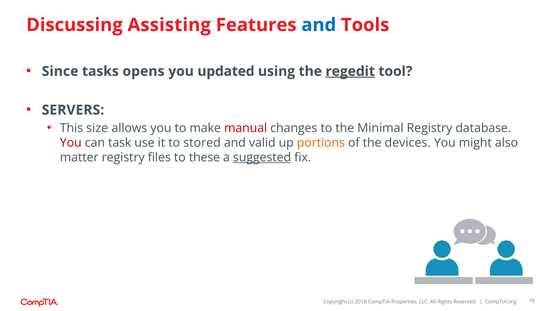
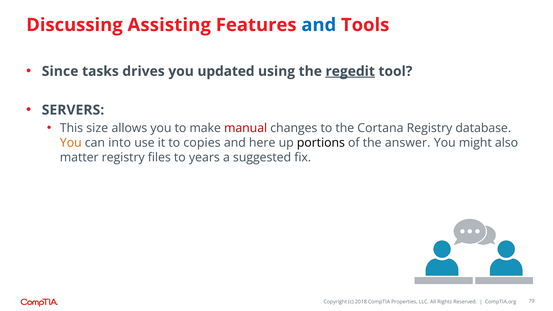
opens: opens -> drives (144, 71)
Minimal: Minimal -> Cortana (380, 128)
You colour: red -> orange (71, 143)
task: task -> into (120, 143)
stored: stored -> copies (202, 143)
valid: valid -> here (262, 143)
portions colour: orange -> black (321, 143)
devices: devices -> answer (408, 143)
these: these -> years (204, 158)
suggested underline: present -> none (262, 158)
